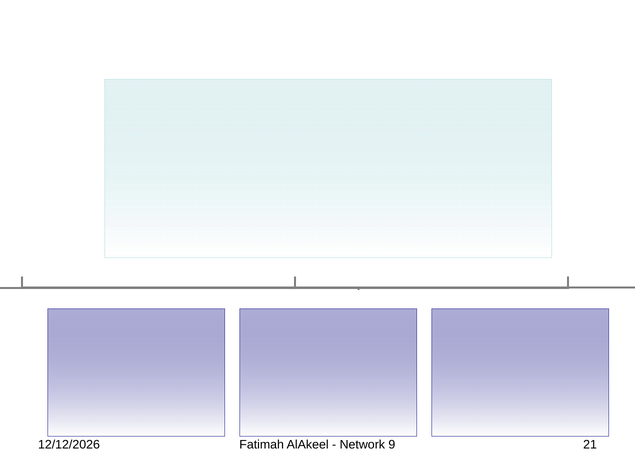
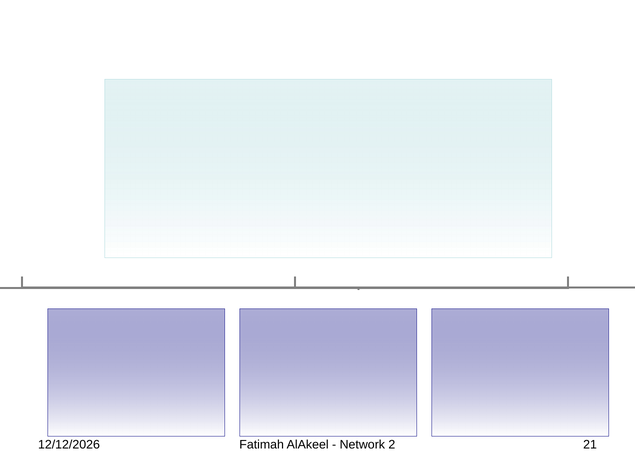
9: 9 -> 2 (392, 445)
